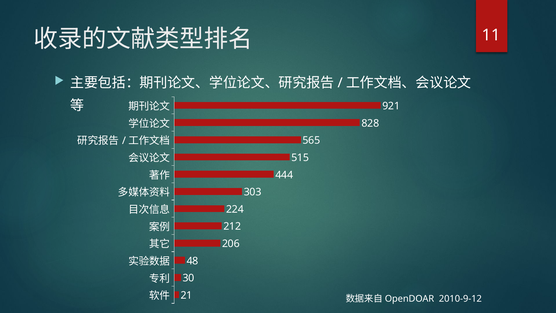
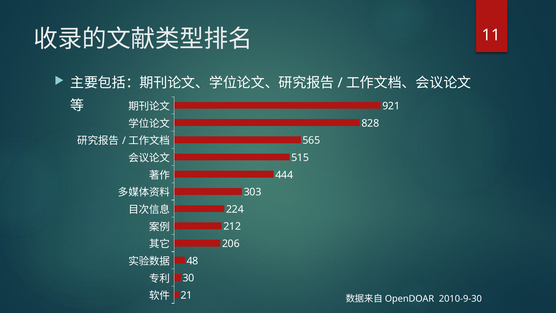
2010-9-12: 2010-9-12 -> 2010-9-30 (460, 299)
